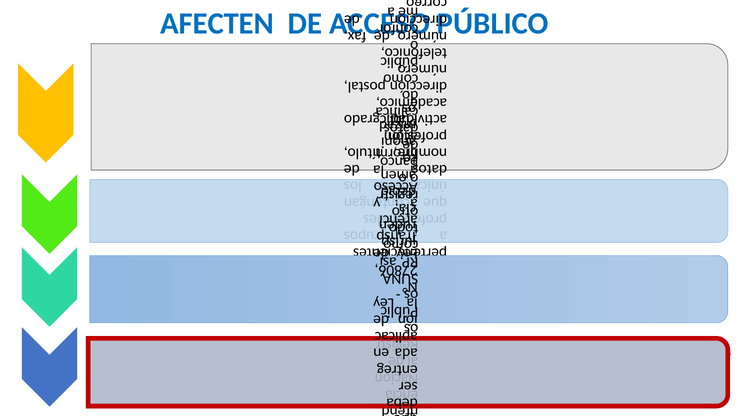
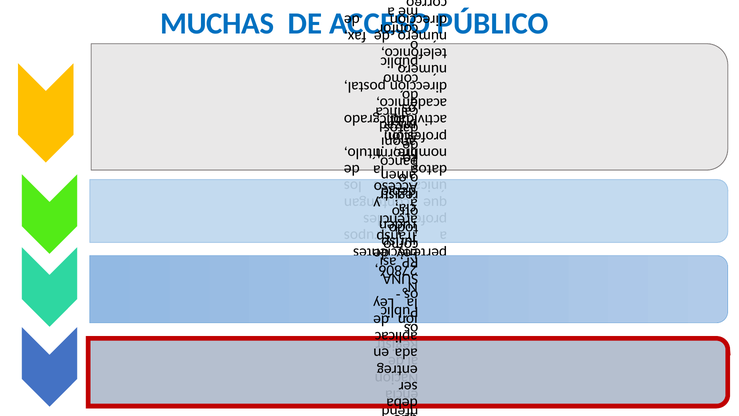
AFECTEN: AFECTEN -> MUCHAS (217, 23)
